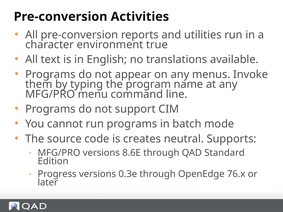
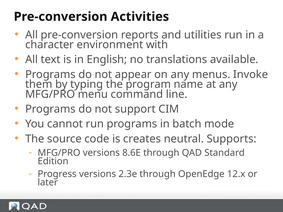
true: true -> with (157, 45)
0.3e: 0.3e -> 2.3e (128, 174)
76.x: 76.x -> 12.x (236, 174)
